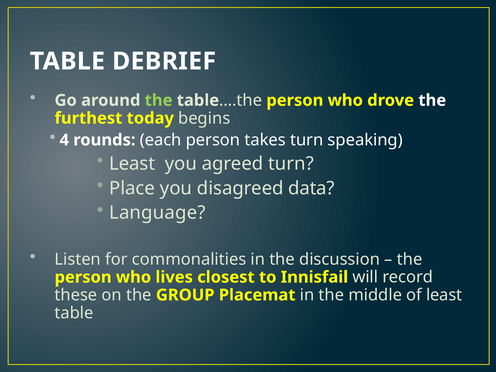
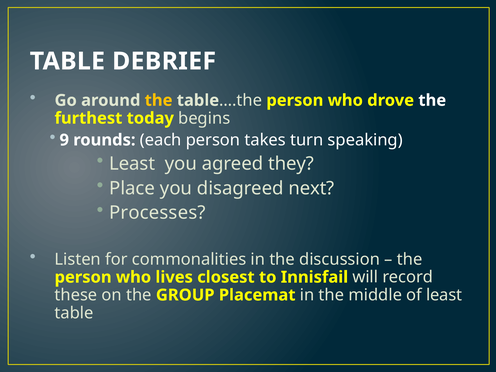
the colour: light green -> yellow (159, 100)
4: 4 -> 9 (64, 140)
agreed turn: turn -> they (291, 164)
data: data -> next (311, 188)
Language: Language -> Processes (157, 213)
